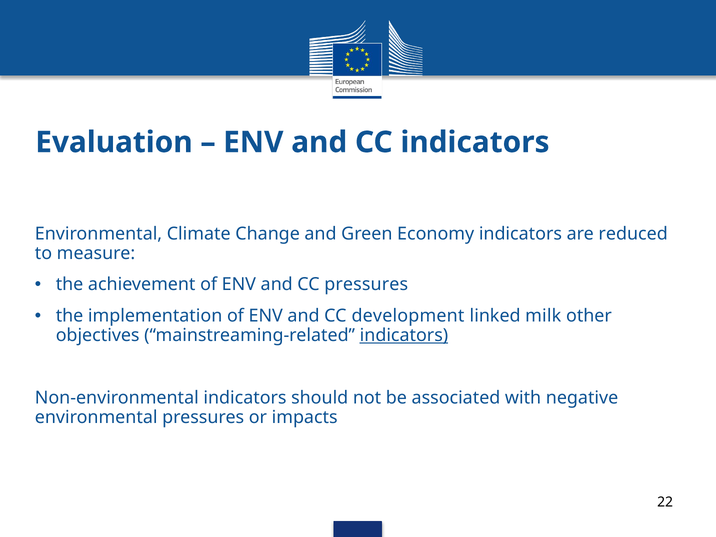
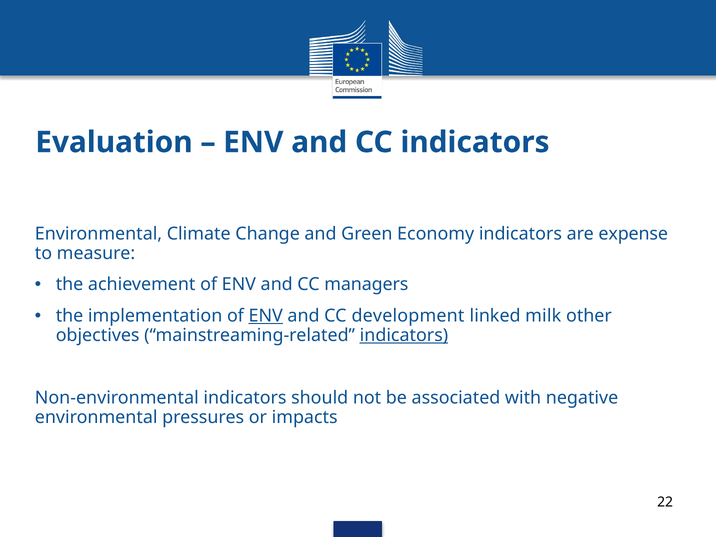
reduced: reduced -> expense (633, 234)
CC pressures: pressures -> managers (366, 285)
ENV underline: none -> present (266, 316)
